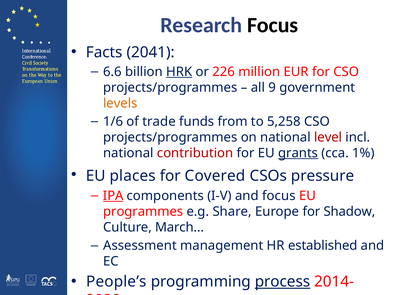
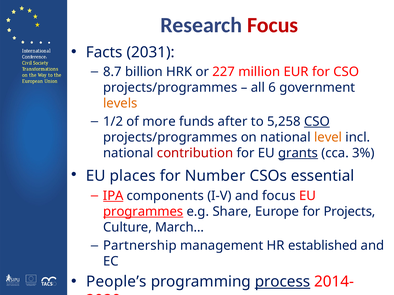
Focus colour: black -> red (273, 25)
2041: 2041 -> 2031 (151, 52)
6.6: 6.6 -> 8.7 (112, 72)
HRK underline: present -> none (179, 72)
226: 226 -> 227 (224, 72)
9: 9 -> 6 (272, 88)
1/6: 1/6 -> 1/2 (113, 122)
trade: trade -> more (159, 122)
from: from -> after (233, 122)
CSO underline: none -> present (317, 122)
level colour: red -> orange (328, 138)
1%: 1% -> 3% (363, 153)
Covered: Covered -> Number (215, 176)
pressure: pressure -> essential (323, 176)
programmes underline: none -> present (143, 212)
Shadow: Shadow -> Projects (349, 212)
Assessment: Assessment -> Partnership (140, 246)
